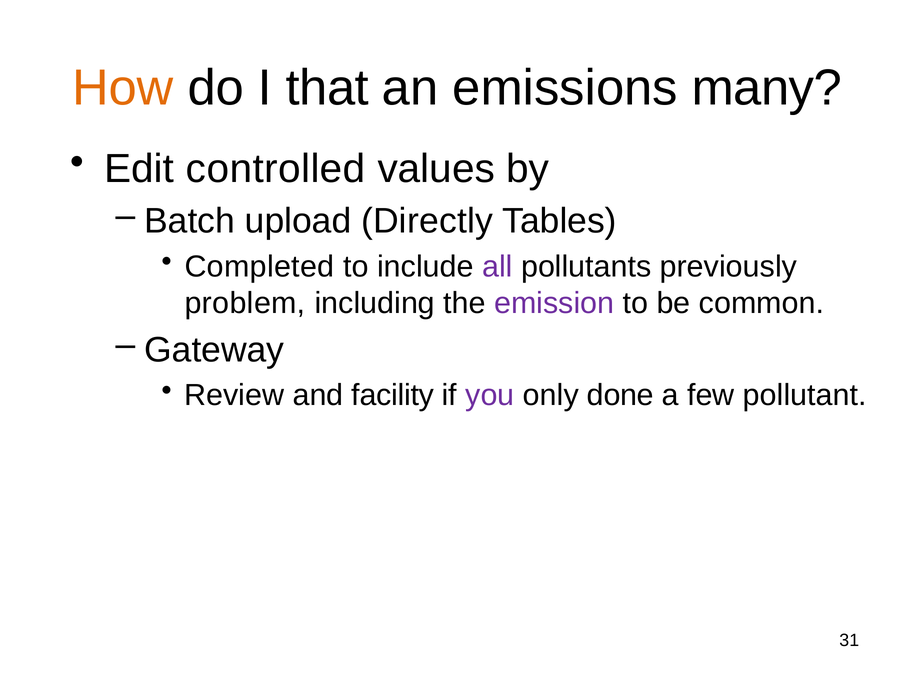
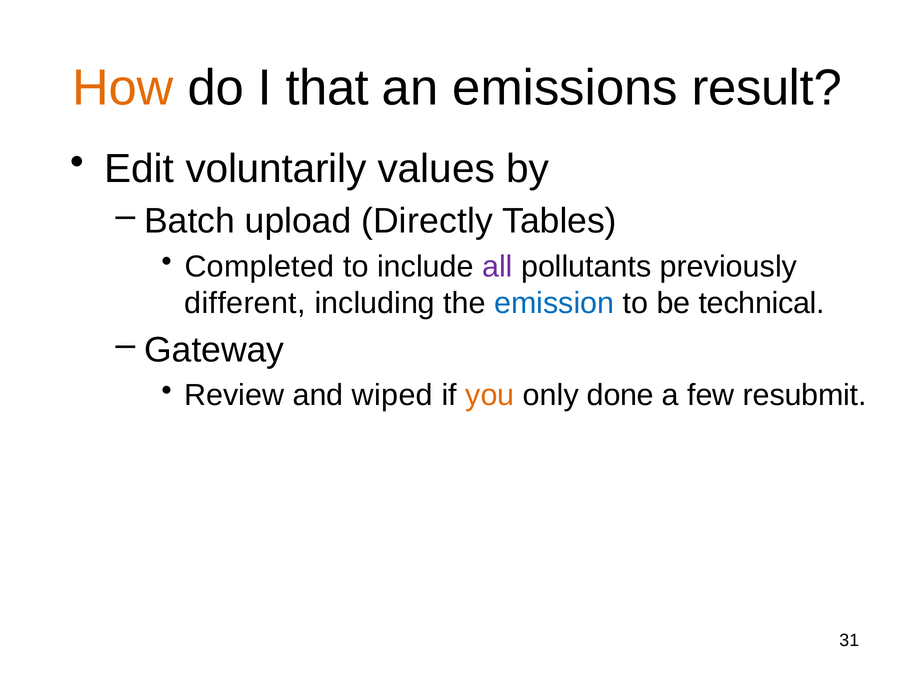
many: many -> result (767, 88)
controlled: controlled -> voluntarily (276, 169)
problem: problem -> different (245, 303)
emission colour: purple -> blue (554, 303)
common: common -> technical (762, 303)
facility: facility -> wiped (392, 396)
you colour: purple -> orange (490, 396)
pollutant: pollutant -> resubmit (805, 396)
